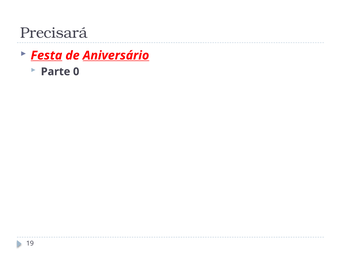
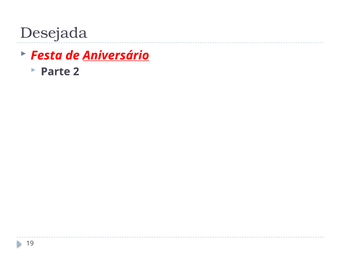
Precisará: Precisará -> Desejada (54, 33)
Festa underline: present -> none (46, 55)
0: 0 -> 2 (76, 72)
